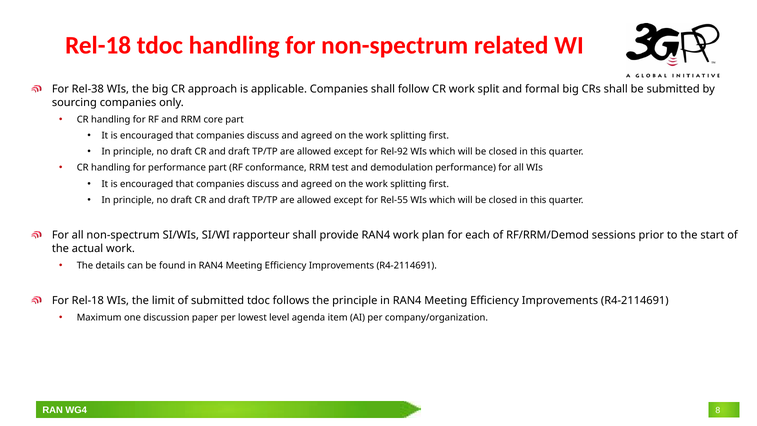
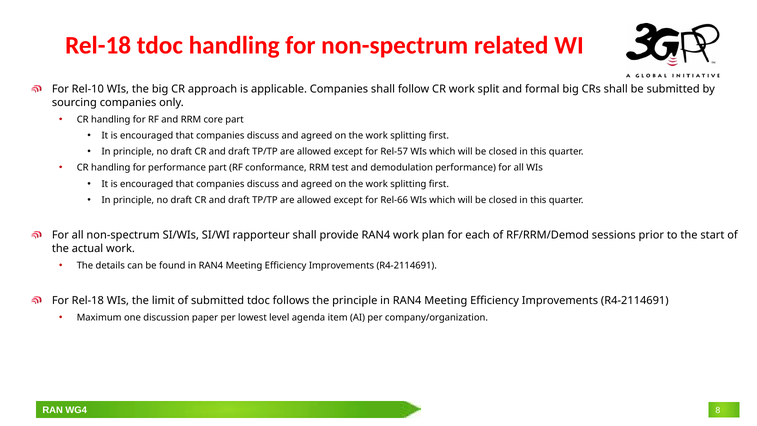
Rel-38: Rel-38 -> Rel-10 (88, 89)
Rel-92: Rel-92 -> Rel-57 (394, 152)
Rel-55: Rel-55 -> Rel-66 (394, 200)
